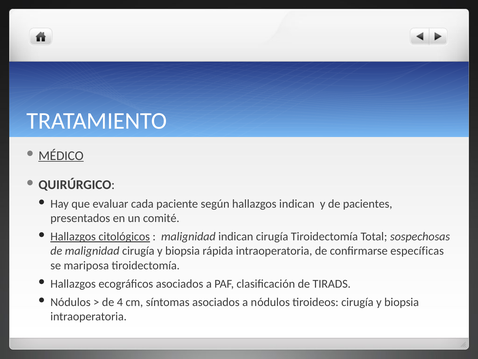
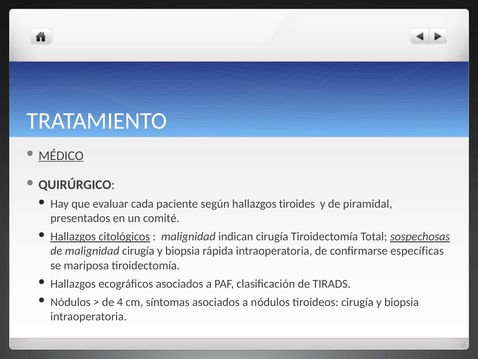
hallazgos indican: indican -> tiroides (297, 204)
pacientes: pacientes -> piramidal (368, 204)
sospechosas underline: none -> present (420, 236)
